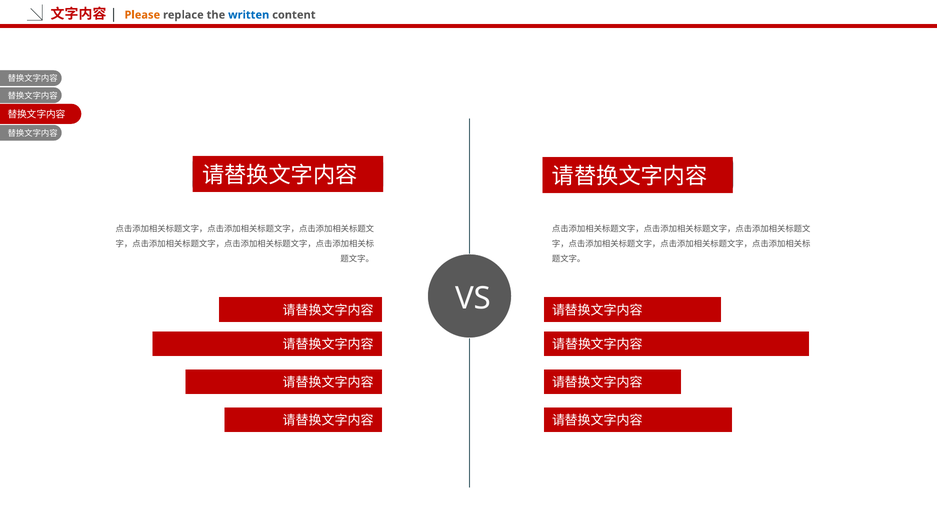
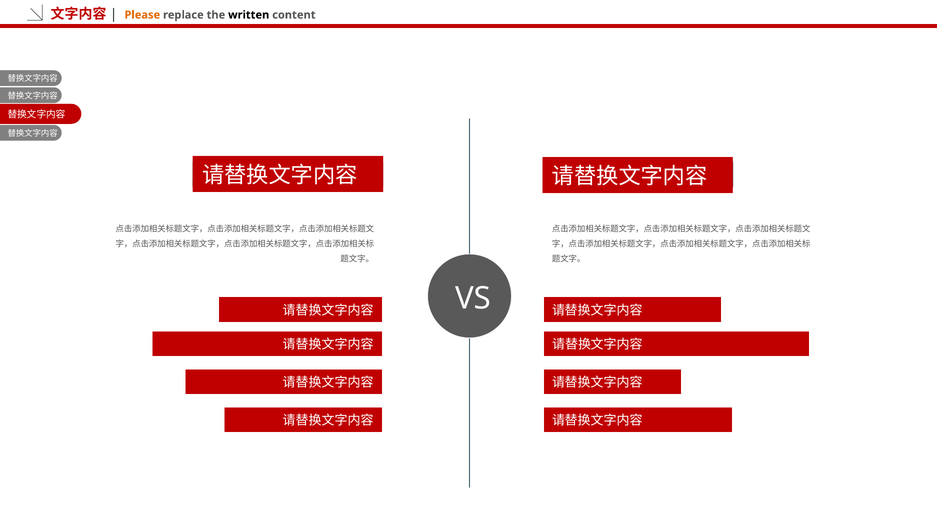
written colour: blue -> black (249, 15)
